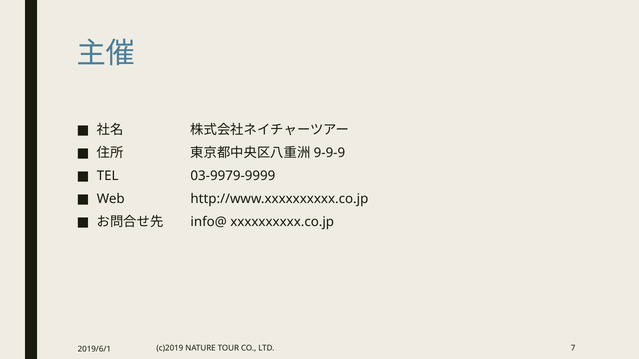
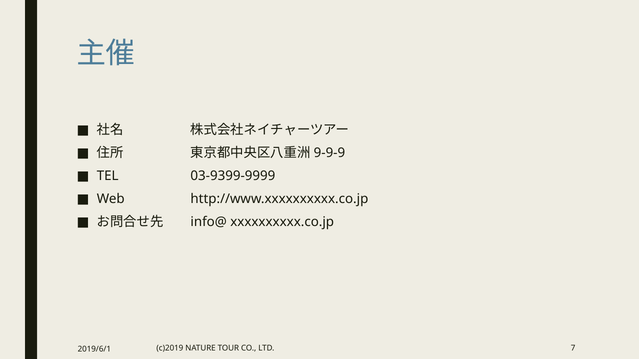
03-9979-9999: 03-9979-9999 -> 03-9399-9999 (233, 176)
